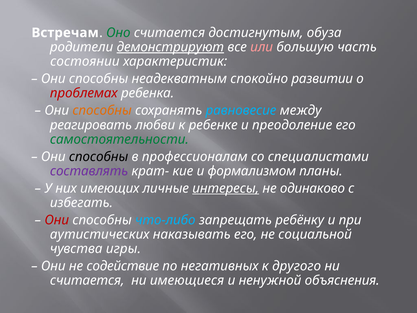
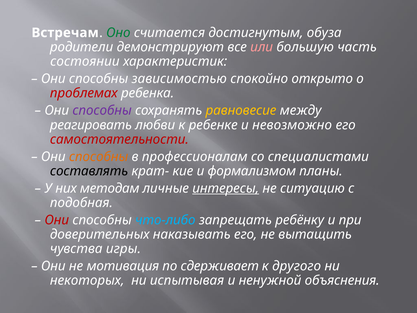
демонстрируют underline: present -> none (170, 47)
неадекватным: неадекватным -> зависимостью (179, 79)
развитии: развитии -> открыто (322, 79)
способны colour: orange -> purple (102, 110)
равновесие colour: light blue -> yellow (241, 110)
преодоление: преодоление -> невозможно (292, 125)
самостоятельности colour: green -> red (119, 139)
способны colour: black -> orange (99, 157)
составлять colour: purple -> black (89, 171)
имеющих: имеющих -> методам (110, 188)
одинаково: одинаково -> ситуацию (312, 188)
избегать: избегать -> подобная (81, 203)
аутистических: аутистических -> доверительных (100, 234)
социальной: социальной -> вытащить (315, 234)
содействие: содействие -> мотивация (123, 266)
негативных: негативных -> сдерживает (220, 266)
считается: считается -> некоторых (87, 280)
имеющиеся: имеющиеся -> испытывая (187, 280)
